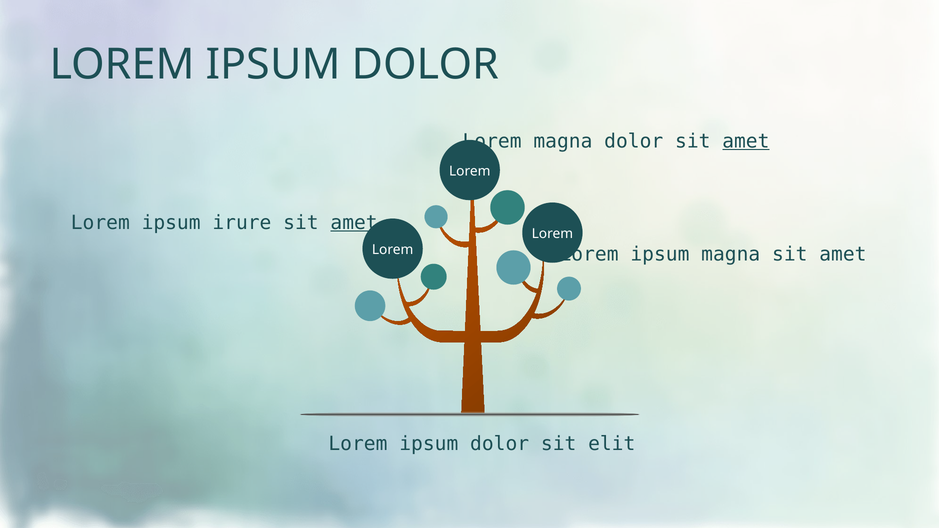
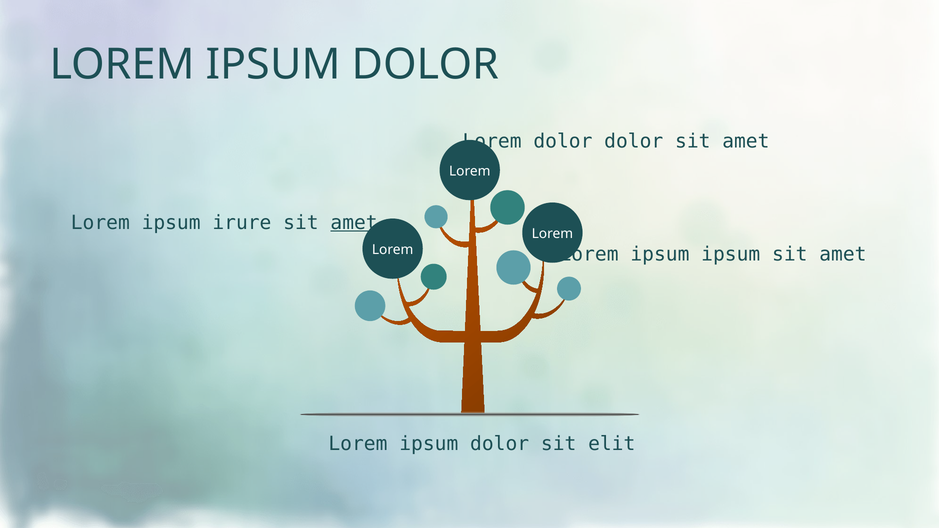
Lorem magna: magna -> dolor (563, 141)
amet underline: present -> none (746, 141)
ipsum magna: magna -> ipsum (731, 254)
